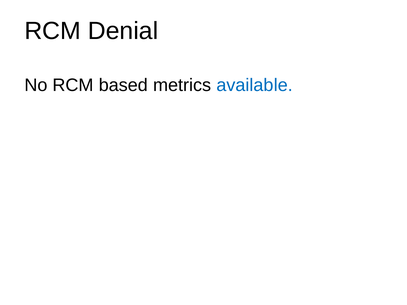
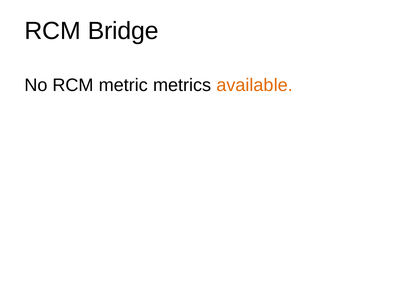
Denial: Denial -> Bridge (123, 31)
based: based -> metric (123, 85)
available colour: blue -> orange (255, 85)
